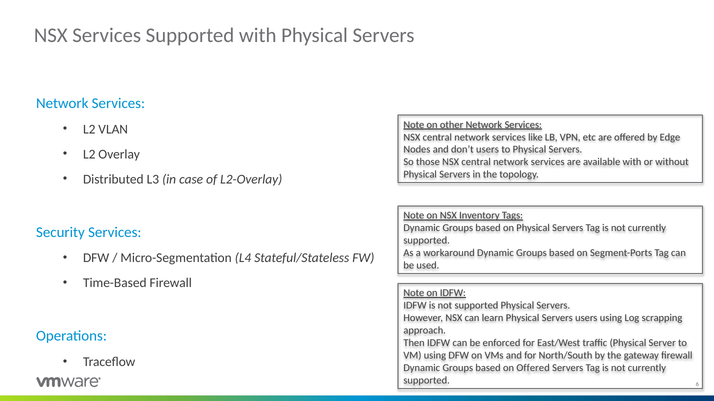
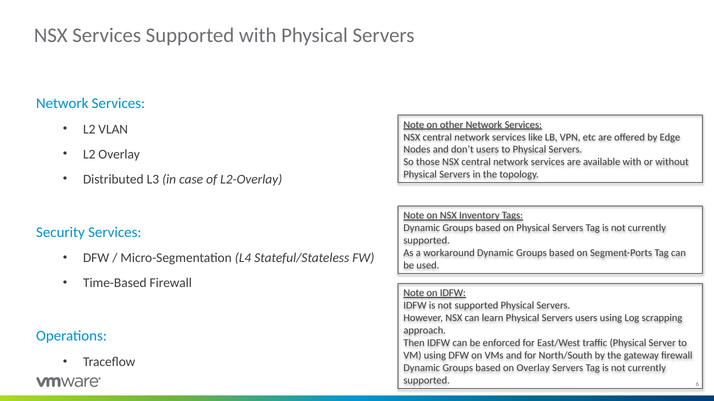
on Offered: Offered -> Overlay (533, 369)
